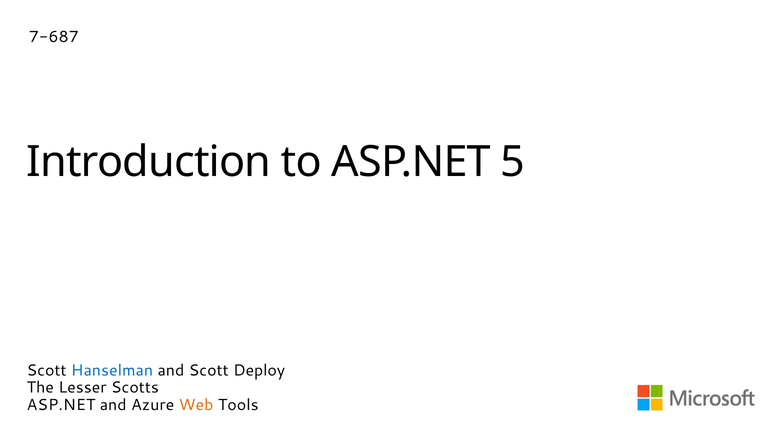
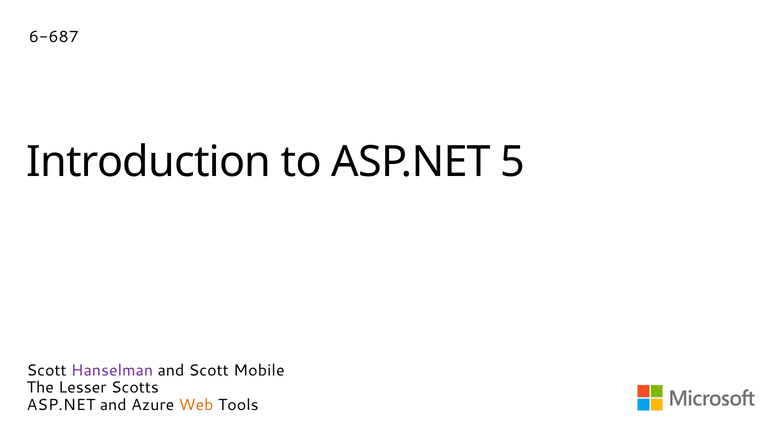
7-687: 7-687 -> 6-687 (54, 37)
Hanselman colour: blue -> purple (112, 371)
Deploy: Deploy -> Mobile (259, 371)
